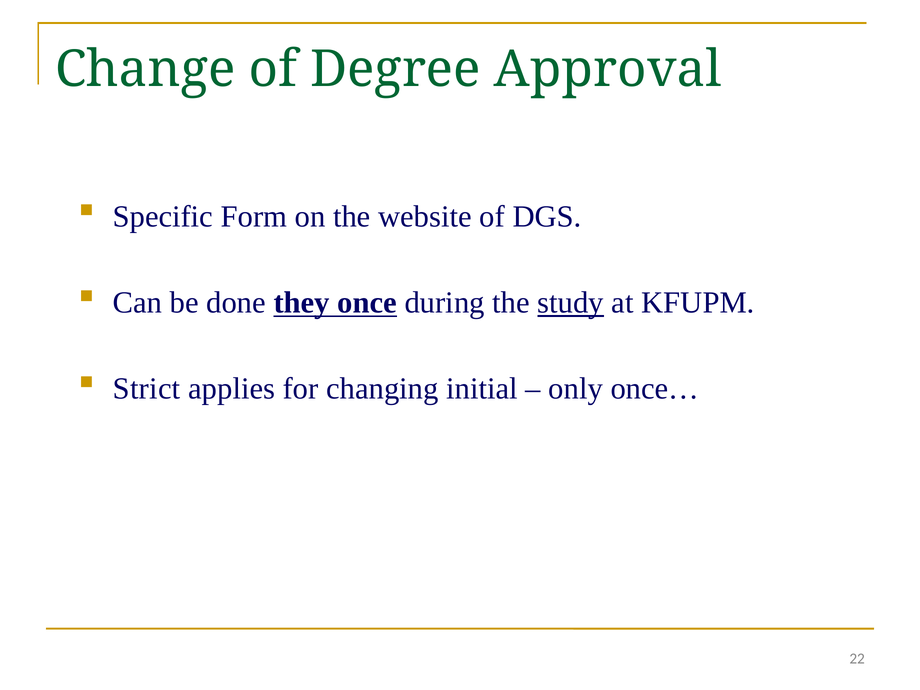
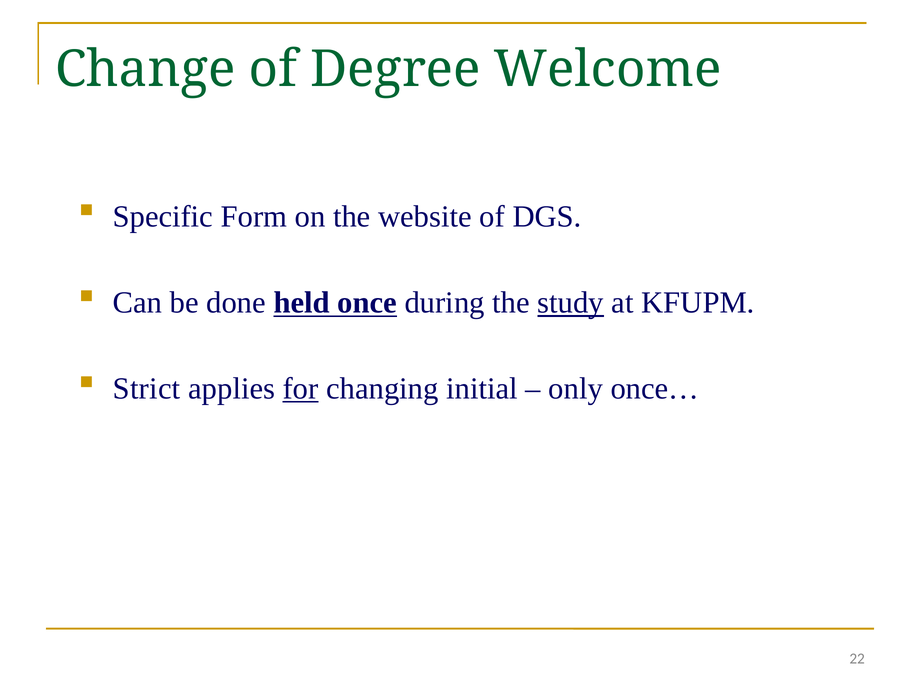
Approval: Approval -> Welcome (608, 69)
they: they -> held (302, 303)
for underline: none -> present (301, 389)
